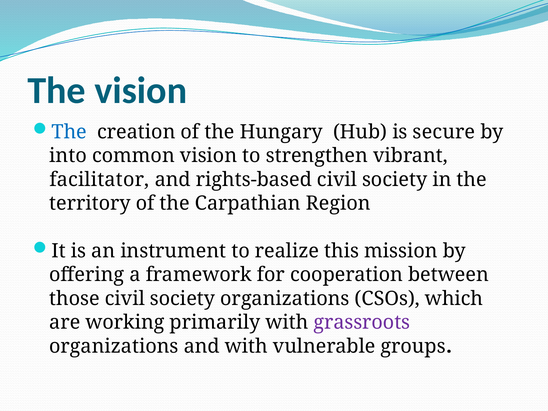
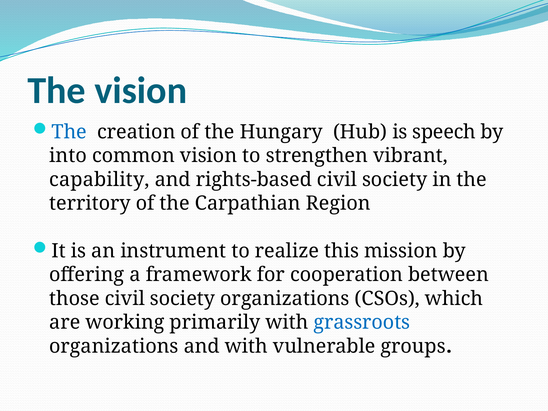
secure: secure -> speech (444, 132)
facilitator: facilitator -> capability (99, 180)
grassroots colour: purple -> blue (362, 322)
